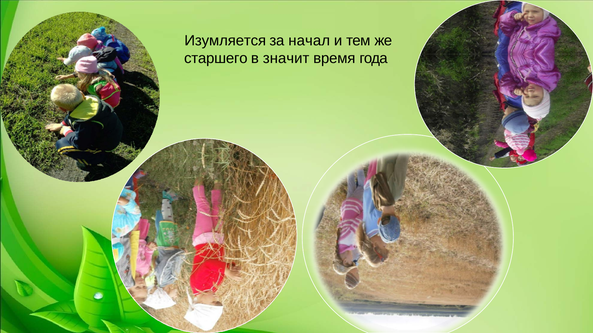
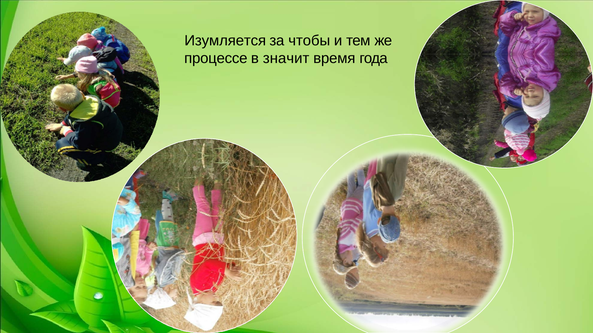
начал: начал -> чтобы (309, 41)
старшего: старшего -> процессе (216, 58)
